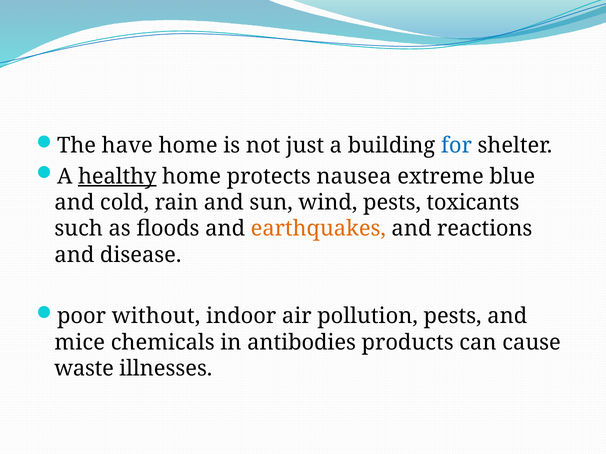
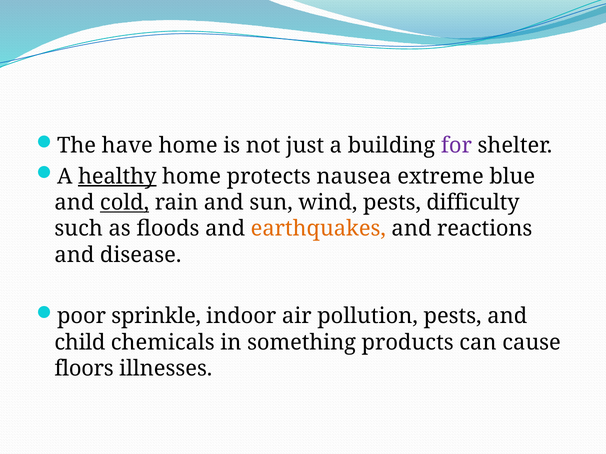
for colour: blue -> purple (456, 146)
cold underline: none -> present (125, 203)
toxicants: toxicants -> difficulty (473, 203)
without: without -> sprinkle (156, 316)
mice: mice -> child (80, 343)
antibodies: antibodies -> something (302, 343)
waste: waste -> floors (84, 369)
